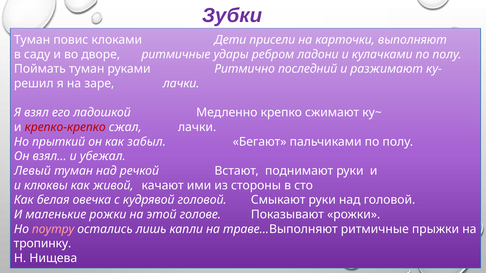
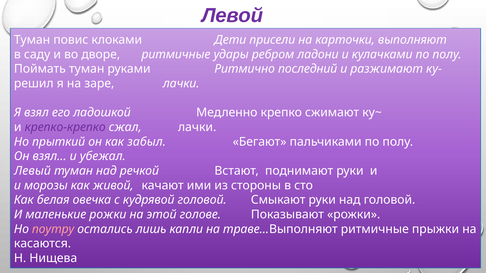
Зубки: Зубки -> Левой (232, 15)
крепко-крепко colour: red -> purple (65, 127)
клюквы: клюквы -> морозы (46, 186)
тропинку: тропинку -> касаются (43, 244)
